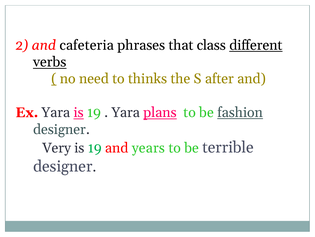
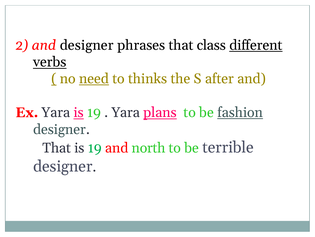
and cafeteria: cafeteria -> designer (87, 45)
need underline: none -> present (94, 79)
Very: Very -> That (57, 148)
years: years -> north (149, 148)
